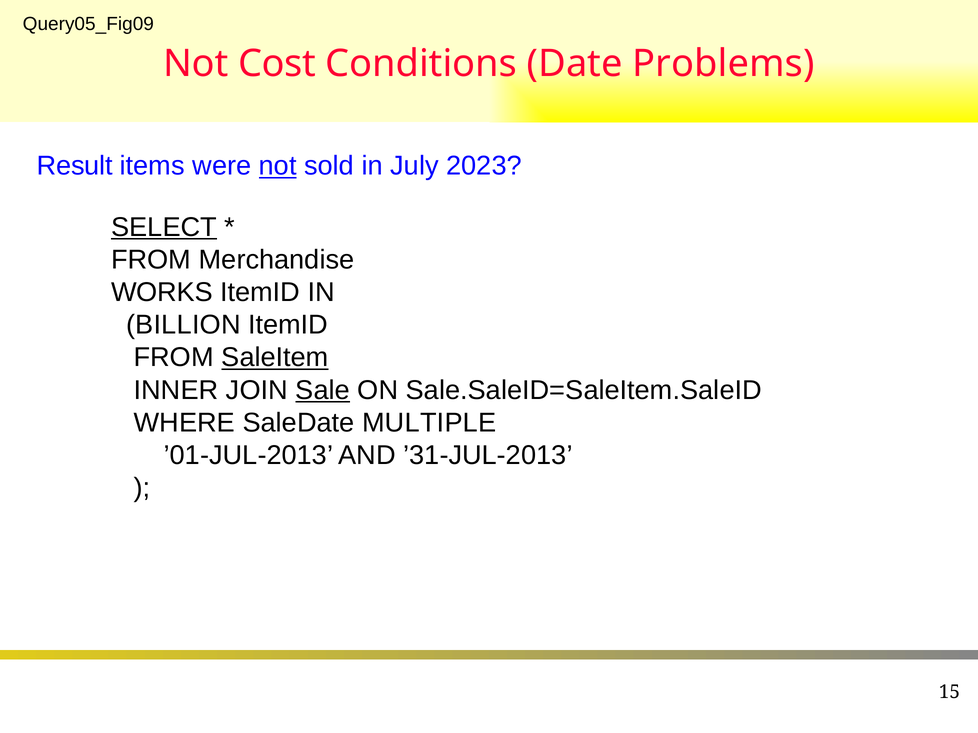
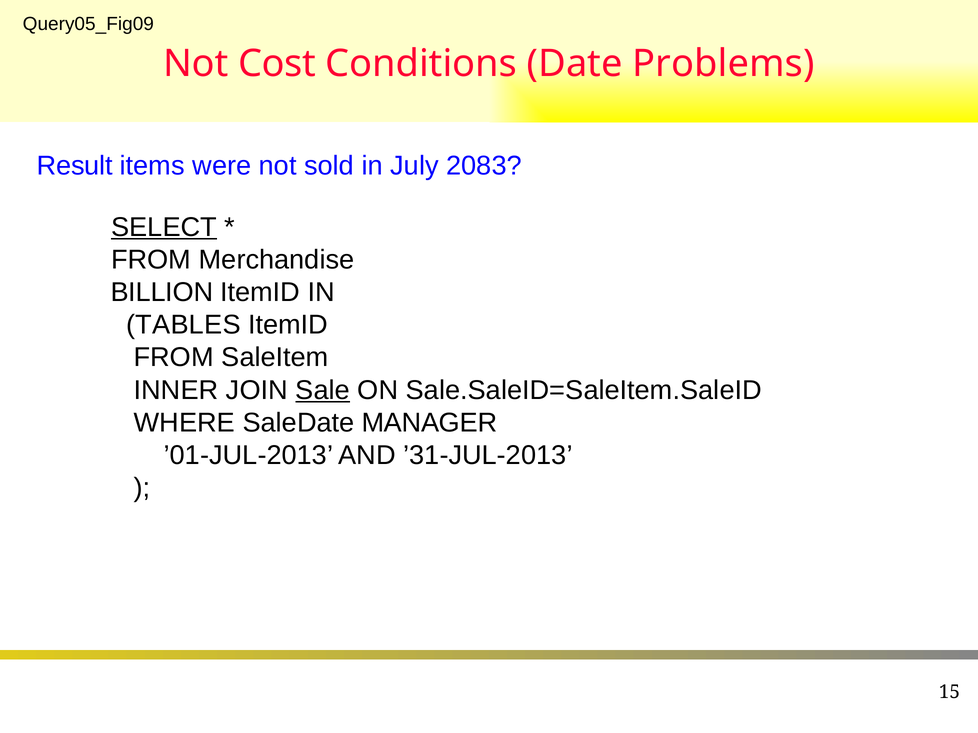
not underline: present -> none (278, 166)
2023: 2023 -> 2083 (484, 166)
WORKS: WORKS -> BILLION (162, 292)
BILLION: BILLION -> TABLES (183, 325)
SaleItem underline: present -> none (275, 358)
MULTIPLE: MULTIPLE -> MANAGER (429, 423)
